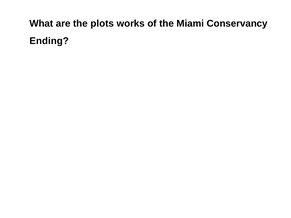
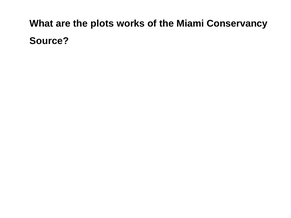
Ending: Ending -> Source (49, 41)
